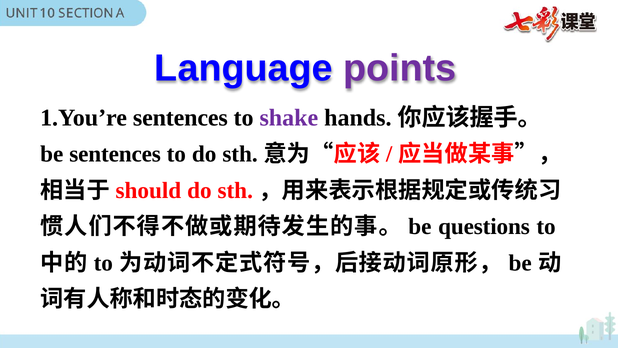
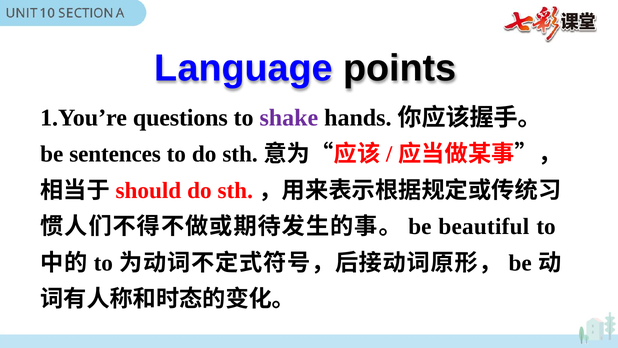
points colour: purple -> black (400, 68)
1.You’re sentences: sentences -> questions (180, 117)
questions: questions -> beautiful (484, 226)
